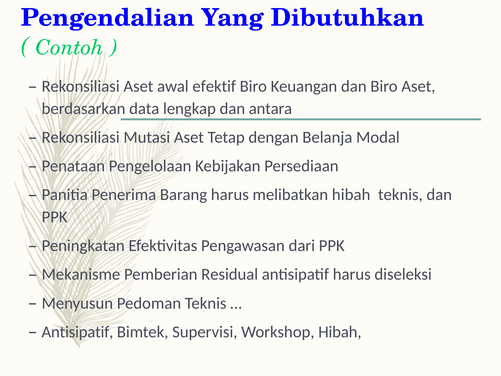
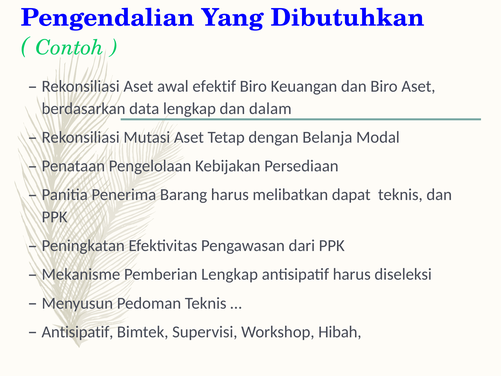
antara: antara -> dalam (270, 109)
melibatkan hibah: hibah -> dapat (351, 195)
Pemberian Residual: Residual -> Lengkap (230, 274)
